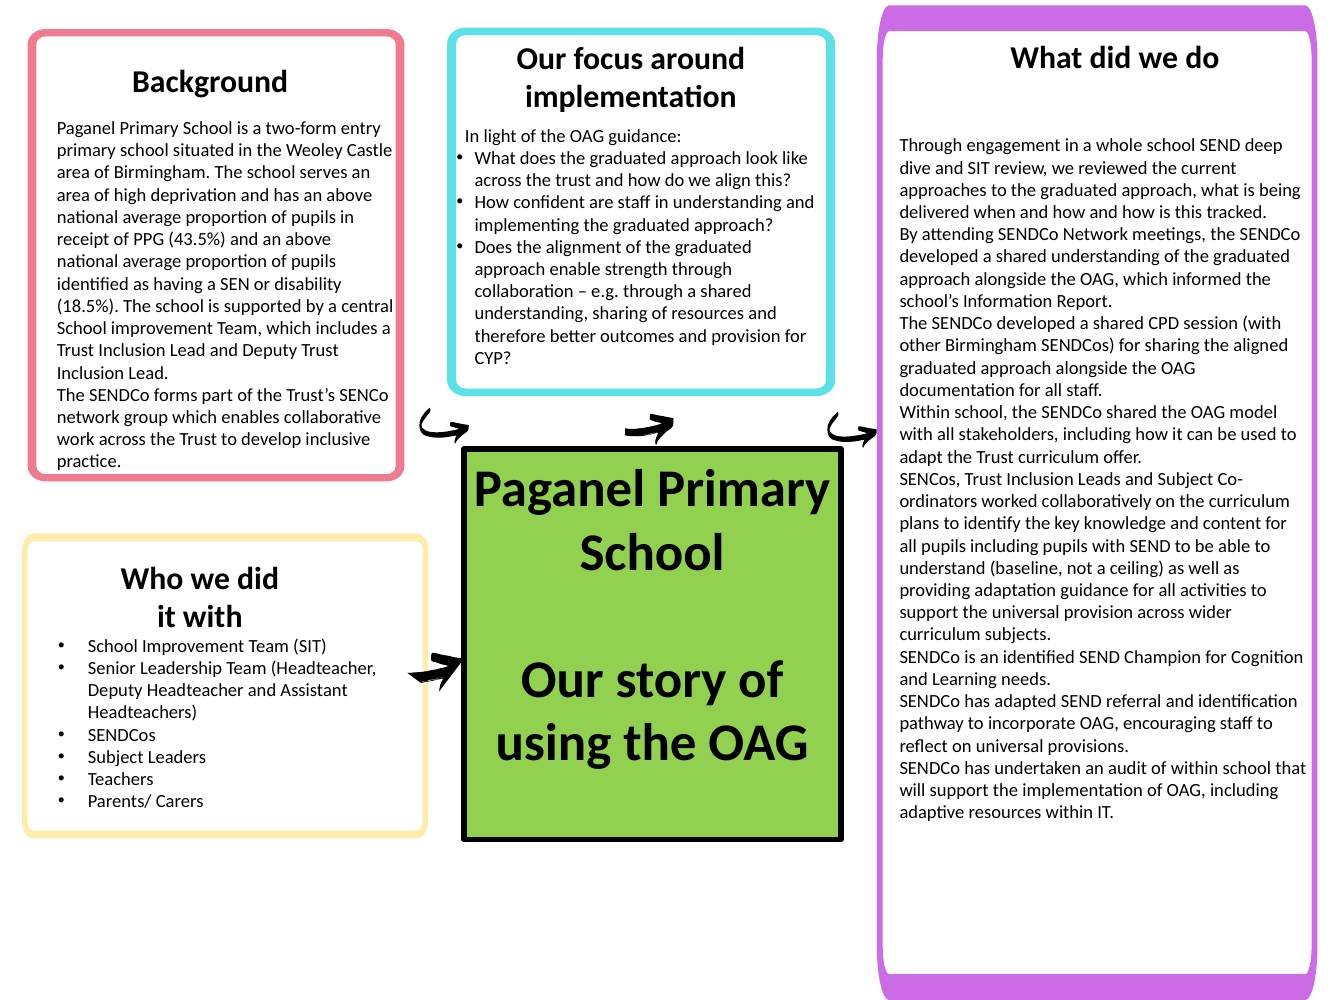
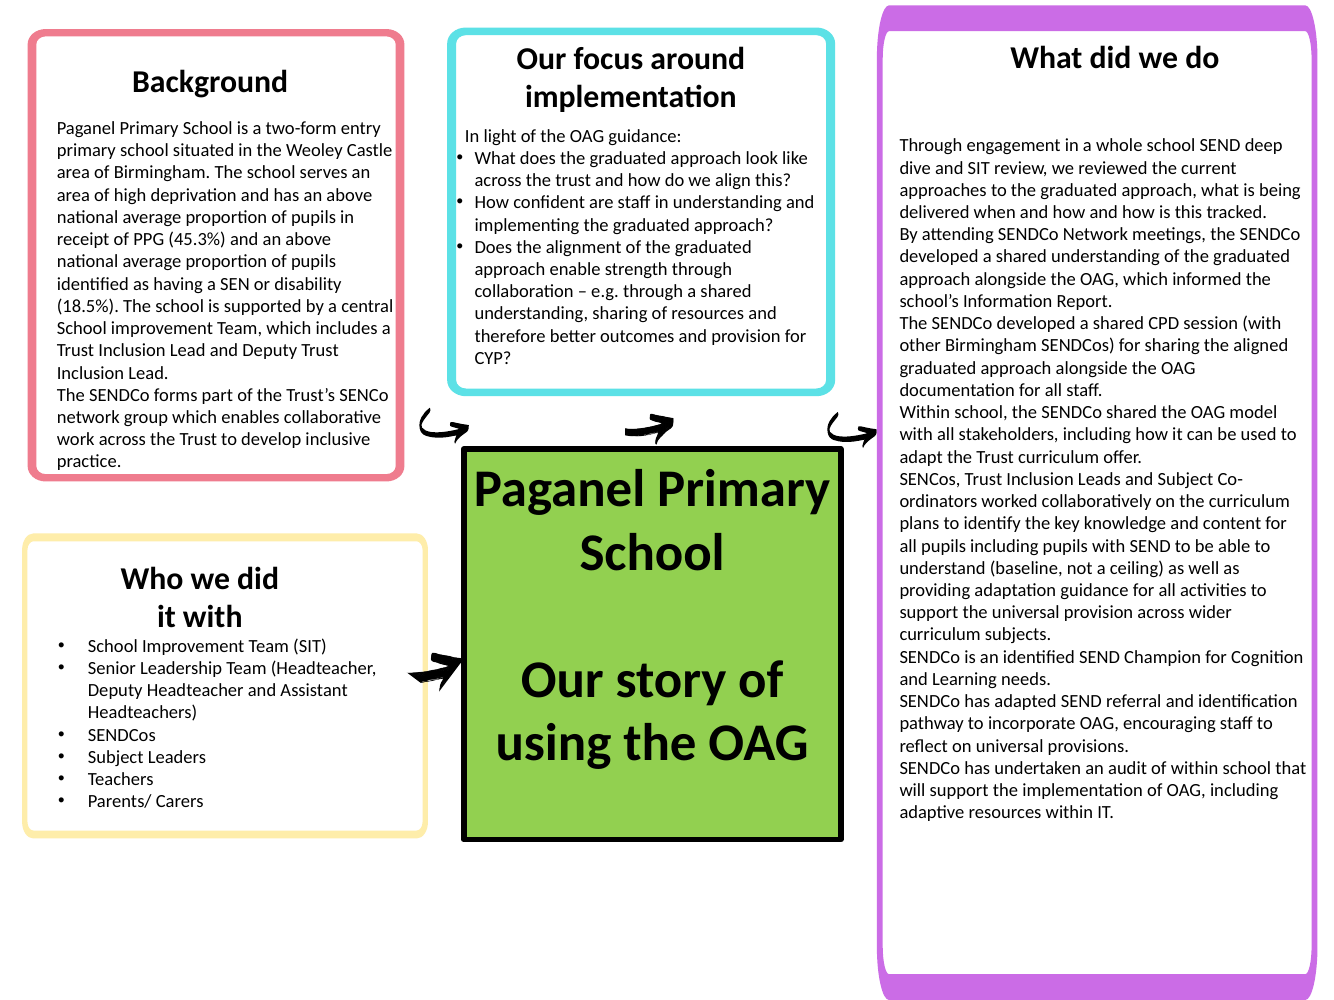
43.5%: 43.5% -> 45.3% (197, 240)
